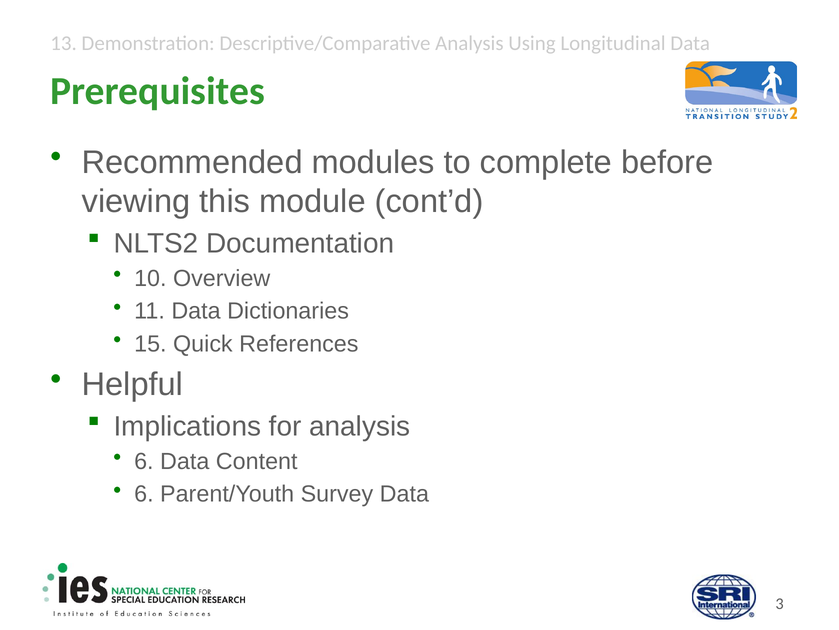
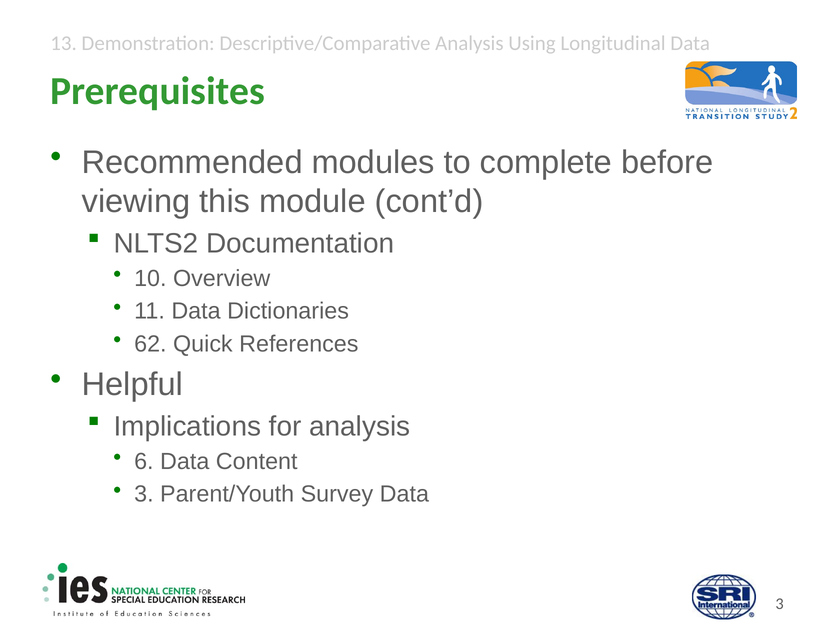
15: 15 -> 62 (150, 343)
6: 6 -> 3 (144, 494)
